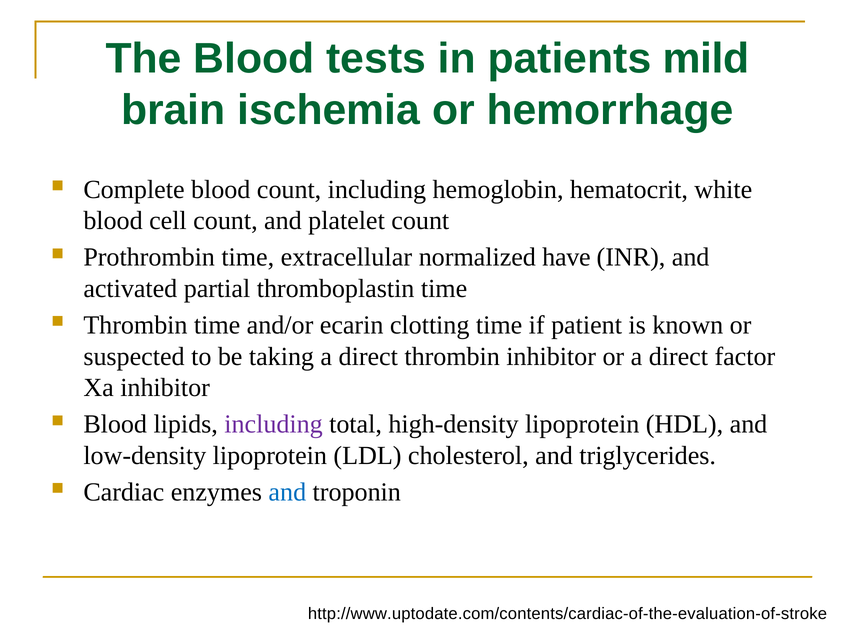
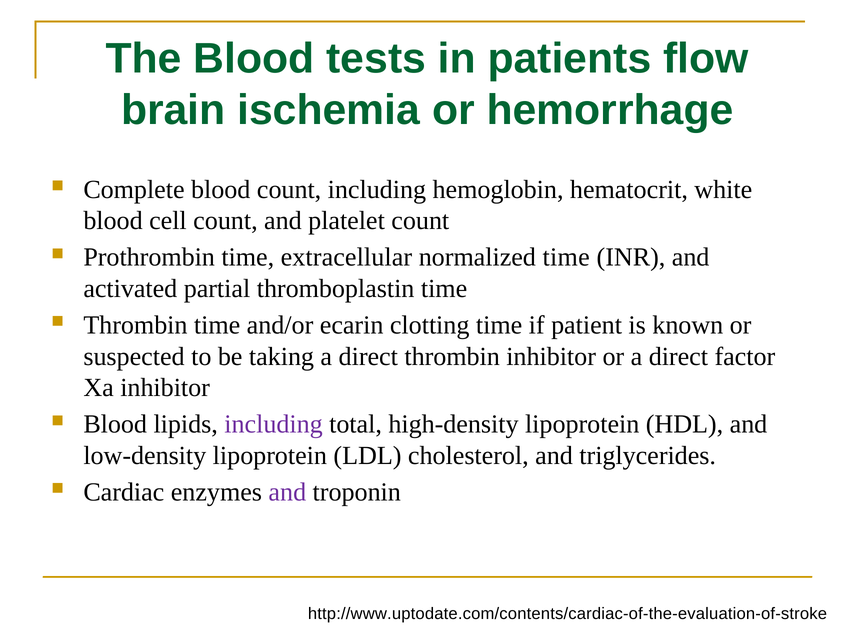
mild: mild -> flow (706, 59)
normalized have: have -> time (566, 257)
and colour: blue -> purple (287, 492)
